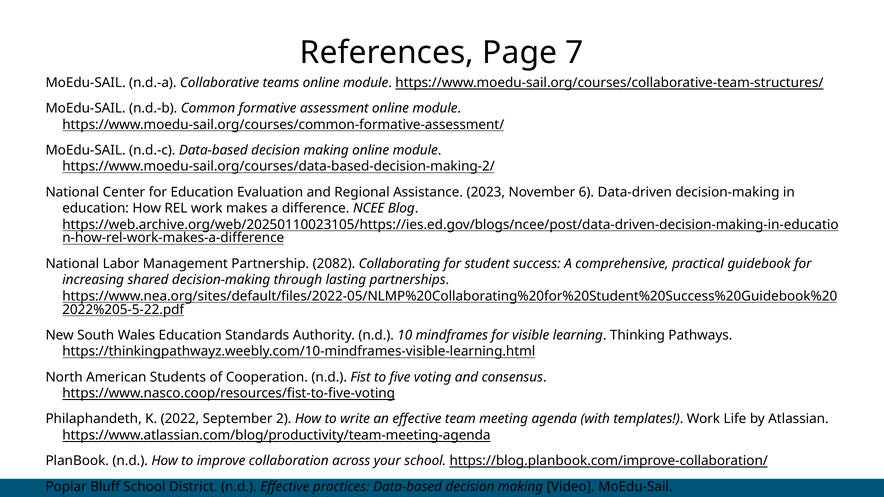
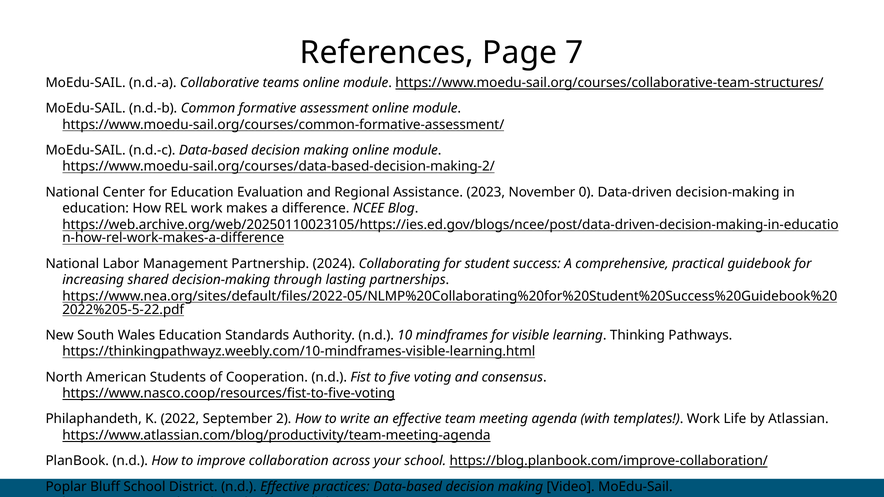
6: 6 -> 0 (586, 192)
2082: 2082 -> 2024 (334, 264)
